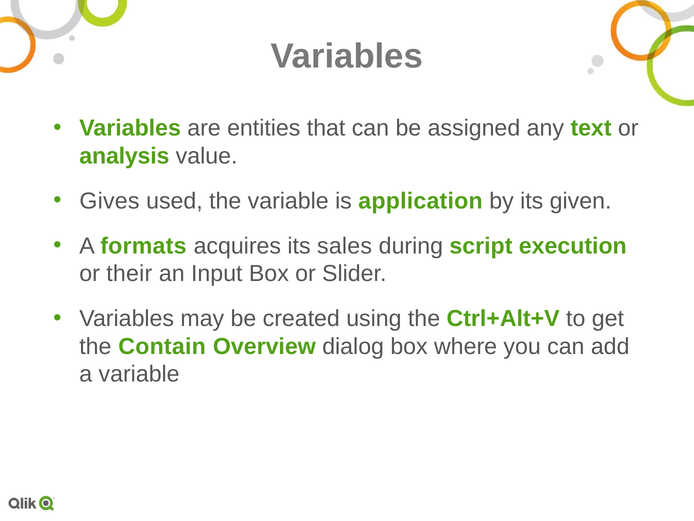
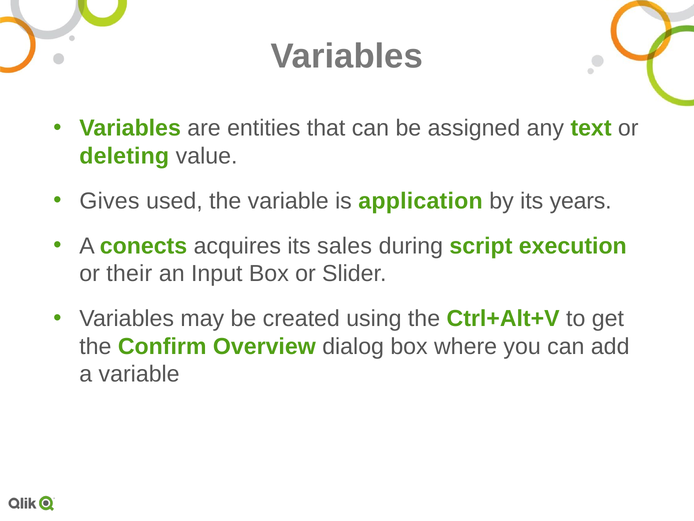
analysis: analysis -> deleting (124, 156)
given: given -> years (581, 201)
formats: formats -> conects (144, 246)
Contain: Contain -> Confirm (162, 346)
